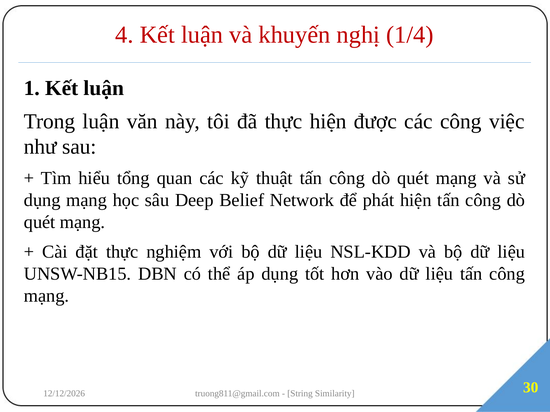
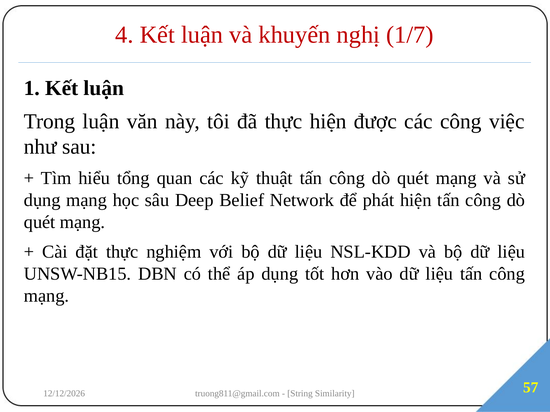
1/4: 1/4 -> 1/7 (410, 35)
30: 30 -> 57 (531, 388)
